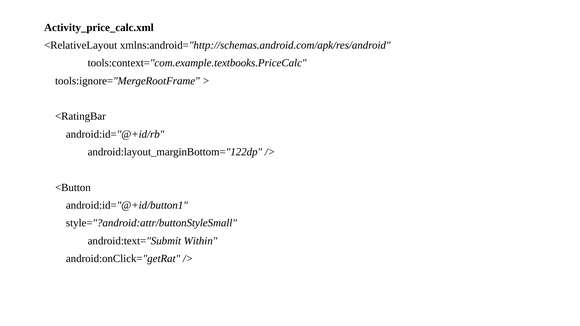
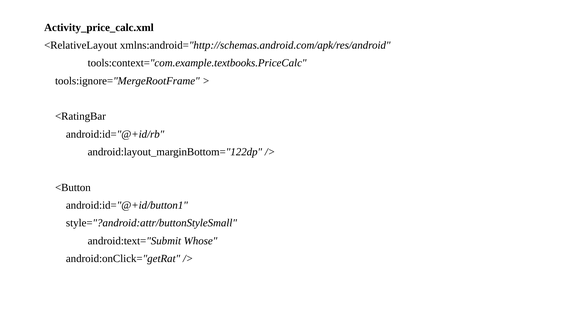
Within: Within -> Whose (201, 241)
